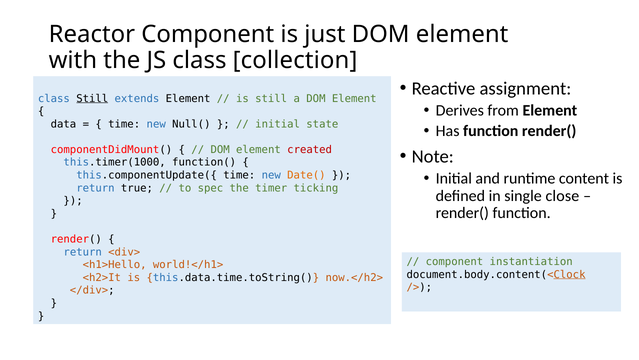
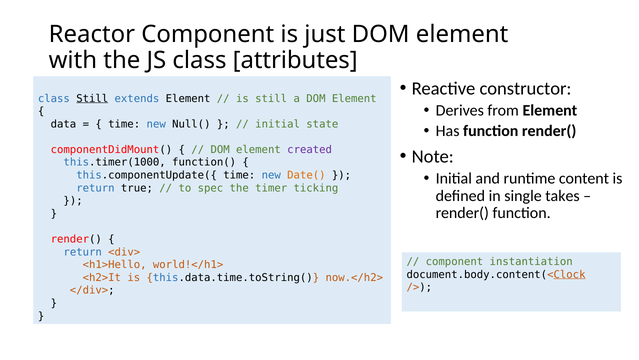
collection: collection -> attributes (295, 60)
assignment: assignment -> constructor (525, 88)
created colour: red -> purple (310, 149)
close: close -> takes (562, 196)
